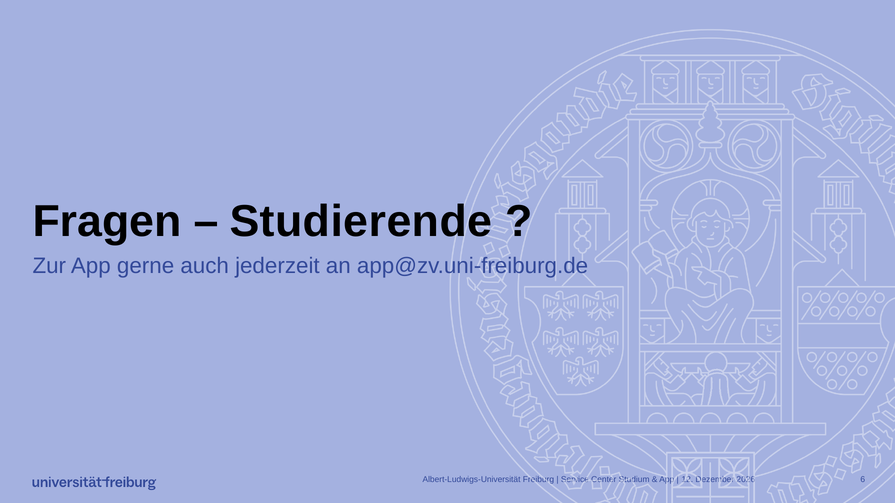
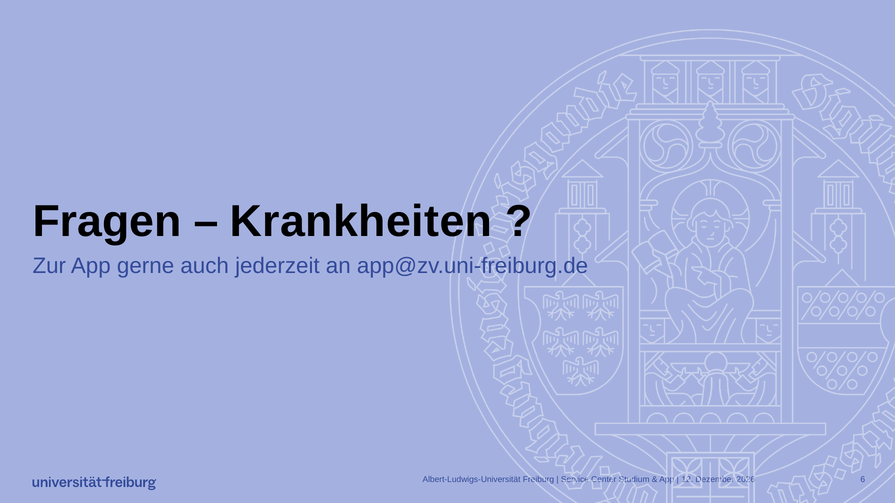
Studierende: Studierende -> Krankheiten (361, 222)
